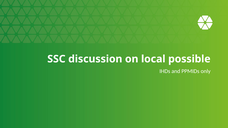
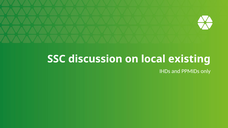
possible: possible -> existing (189, 59)
